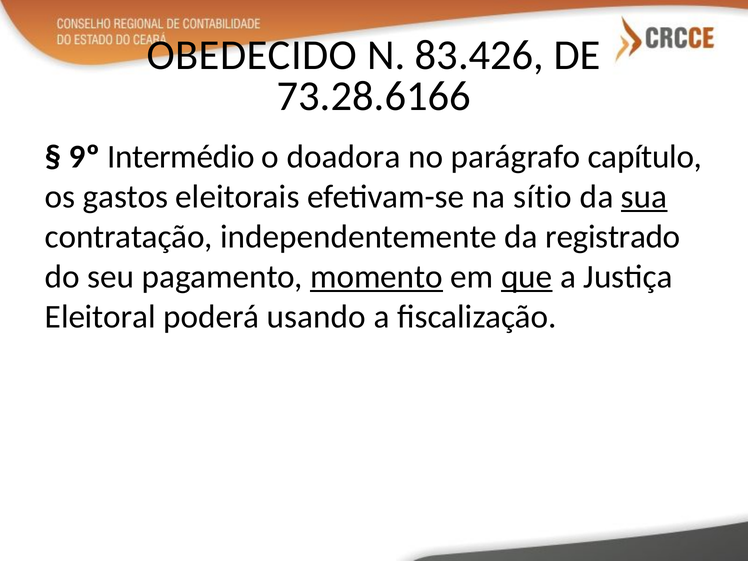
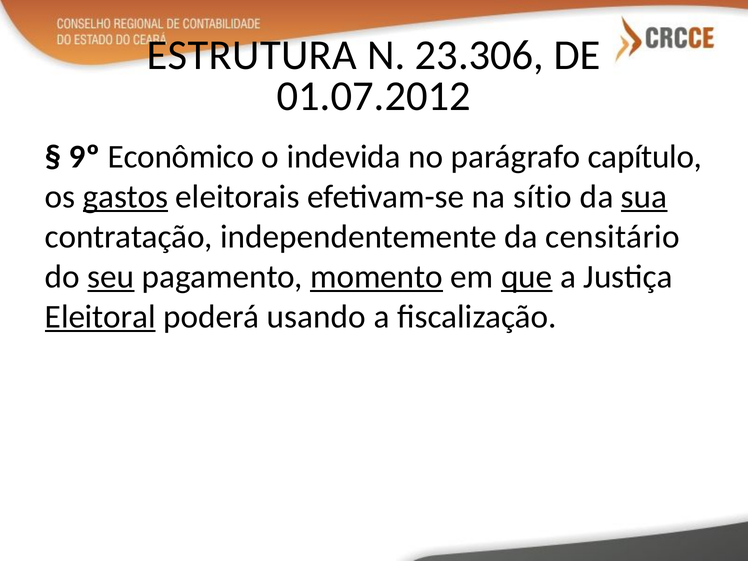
OBEDECIDO: OBEDECIDO -> ESTRUTURA (252, 55)
83.426: 83.426 -> 23.306 (479, 55)
73.28.6166: 73.28.6166 -> 01.07.2012 (374, 96)
Intermédio: Intermédio -> Econômico (181, 157)
doadora: doadora -> indevida (344, 157)
gastos underline: none -> present (125, 197)
registrado: registrado -> censitário (613, 237)
seu underline: none -> present (111, 277)
Eleitoral underline: none -> present (100, 317)
